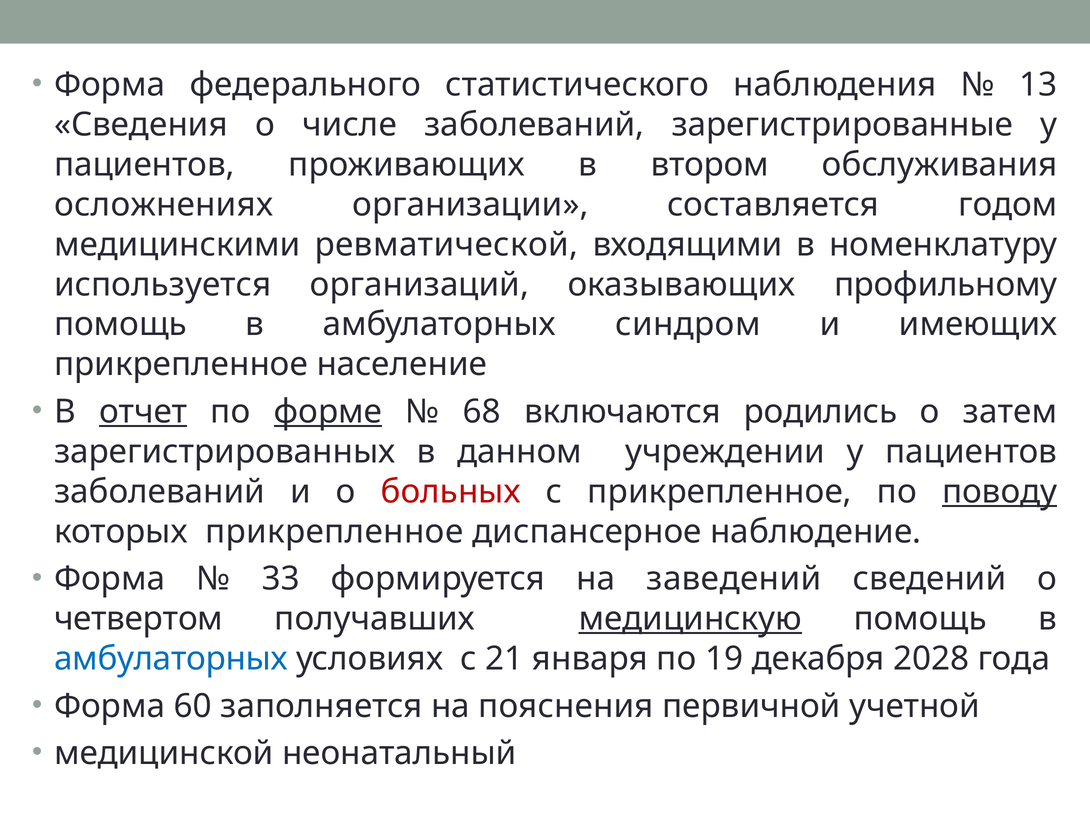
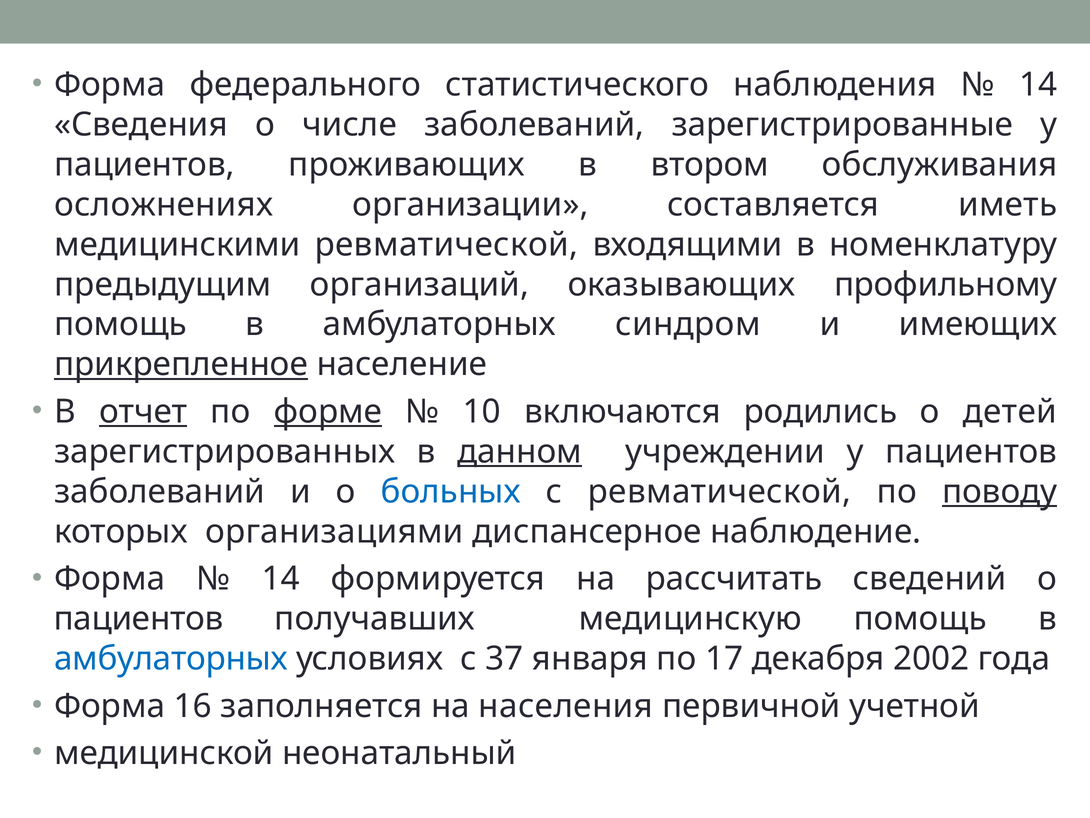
13: 13 -> 14 (1038, 85)
годом: годом -> иметь (1008, 204)
используется: используется -> предыдущим (163, 284)
прикрепленное underline: none -> present (181, 364)
68: 68 -> 10 (482, 411)
затем: затем -> детей (1010, 411)
данном underline: none -> present (520, 451)
больных colour: red -> blue (451, 491)
с прикрепленное: прикрепленное -> ревматической (720, 491)
которых прикрепленное: прикрепленное -> организациями (334, 531)
33: 33 -> 14 (281, 579)
заведений: заведений -> рассчитать (734, 579)
четвертом: четвертом -> пациентов (139, 618)
медицинскую underline: present -> none (690, 618)
21: 21 -> 37 (504, 658)
19: 19 -> 17 (724, 658)
2028: 2028 -> 2002 (931, 658)
60: 60 -> 16 (193, 706)
пояснения: пояснения -> населения (566, 706)
